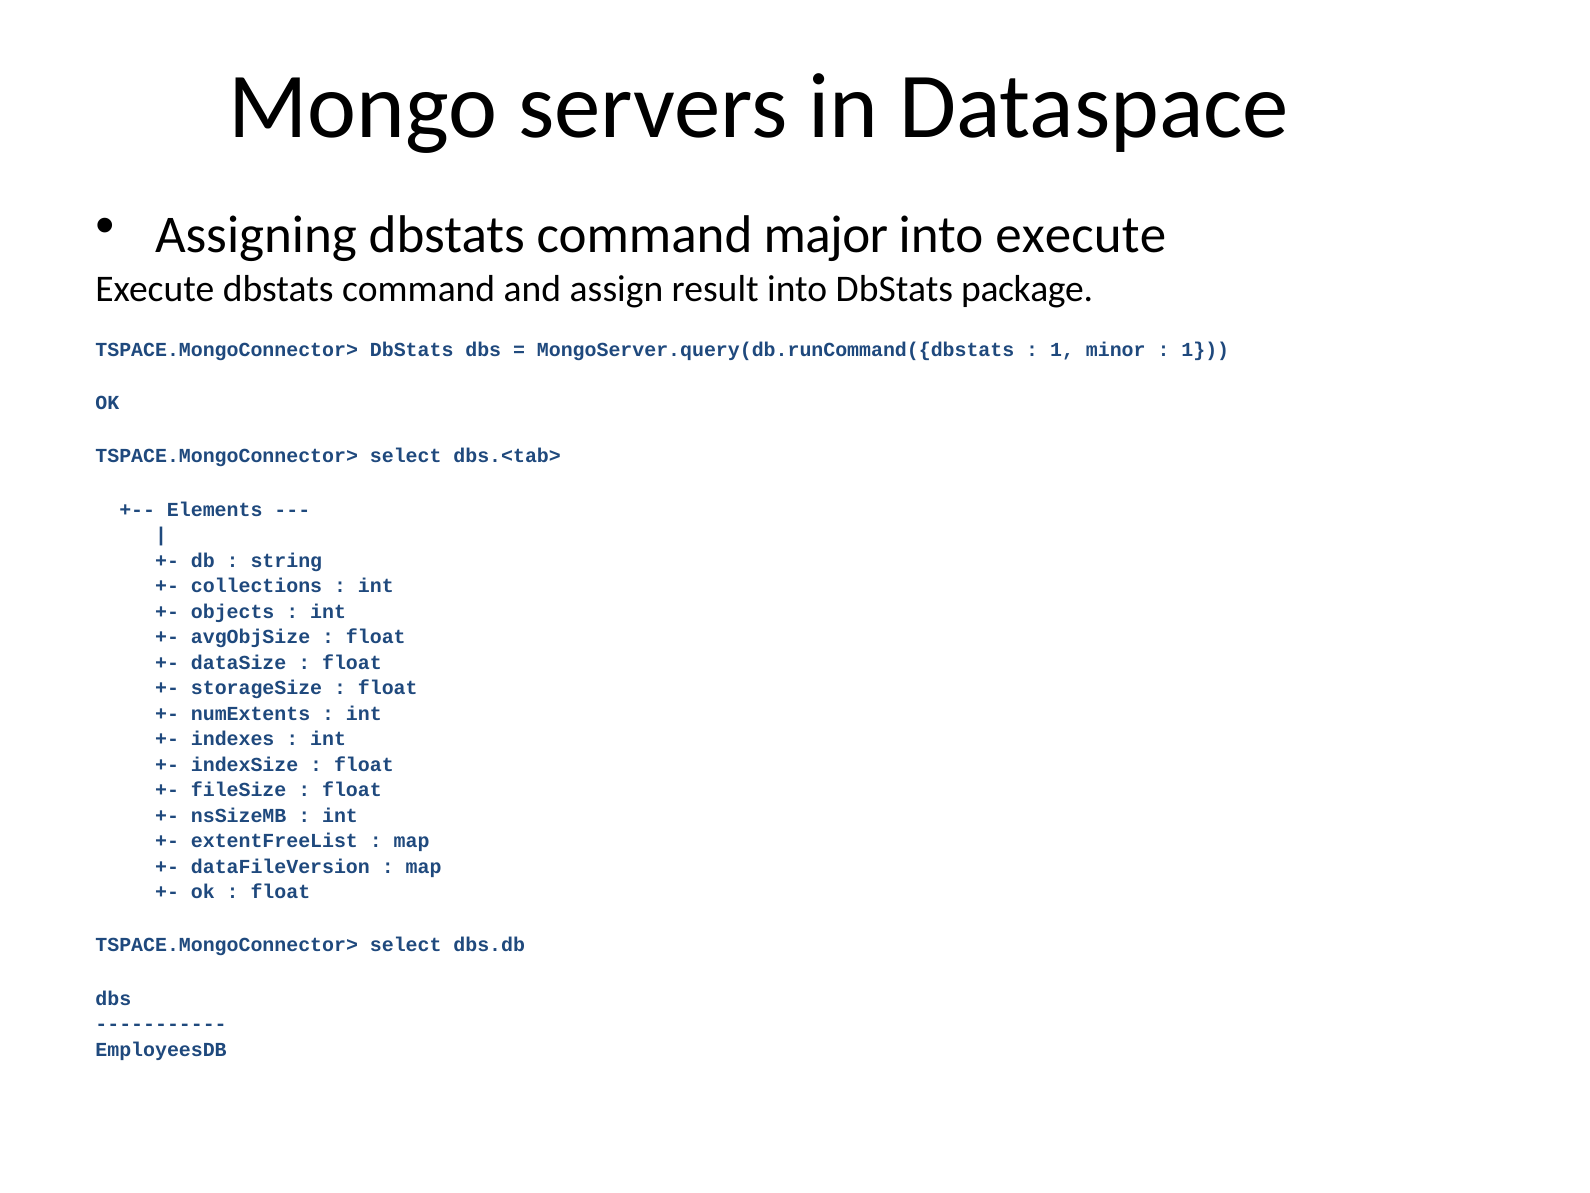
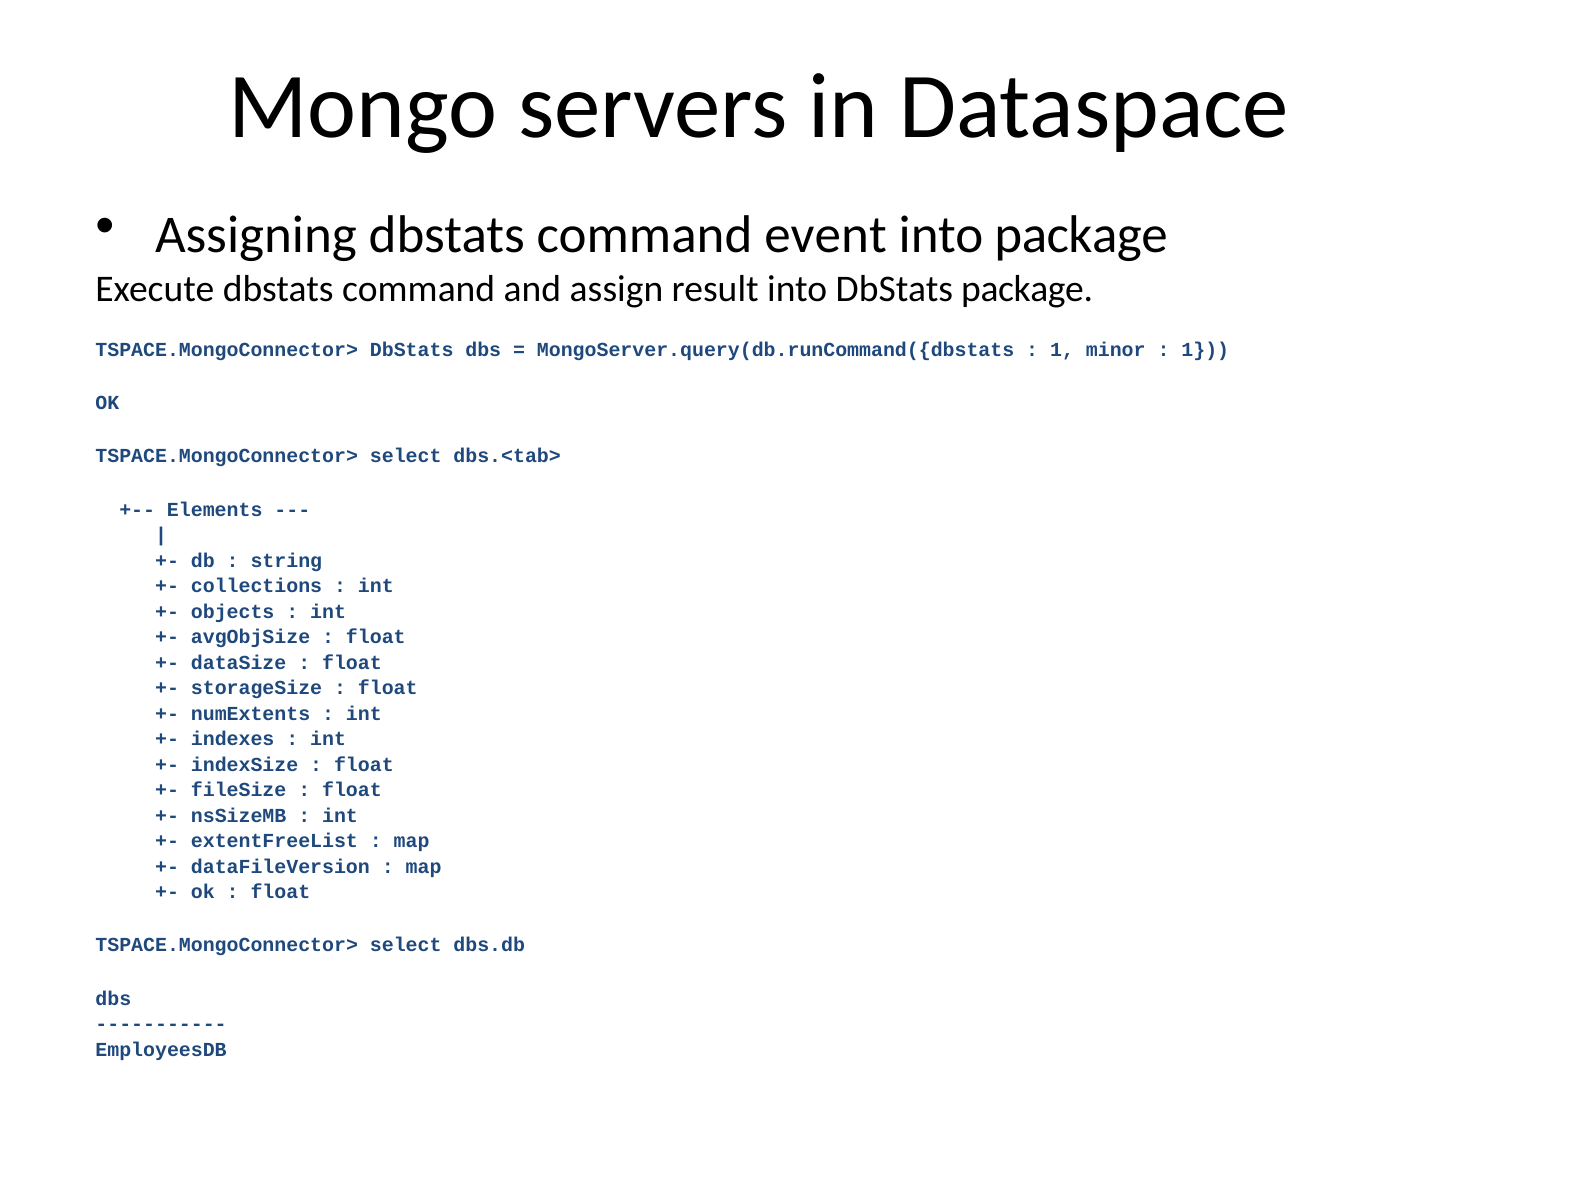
major: major -> event (826, 235)
into execute: execute -> package (1081, 235)
